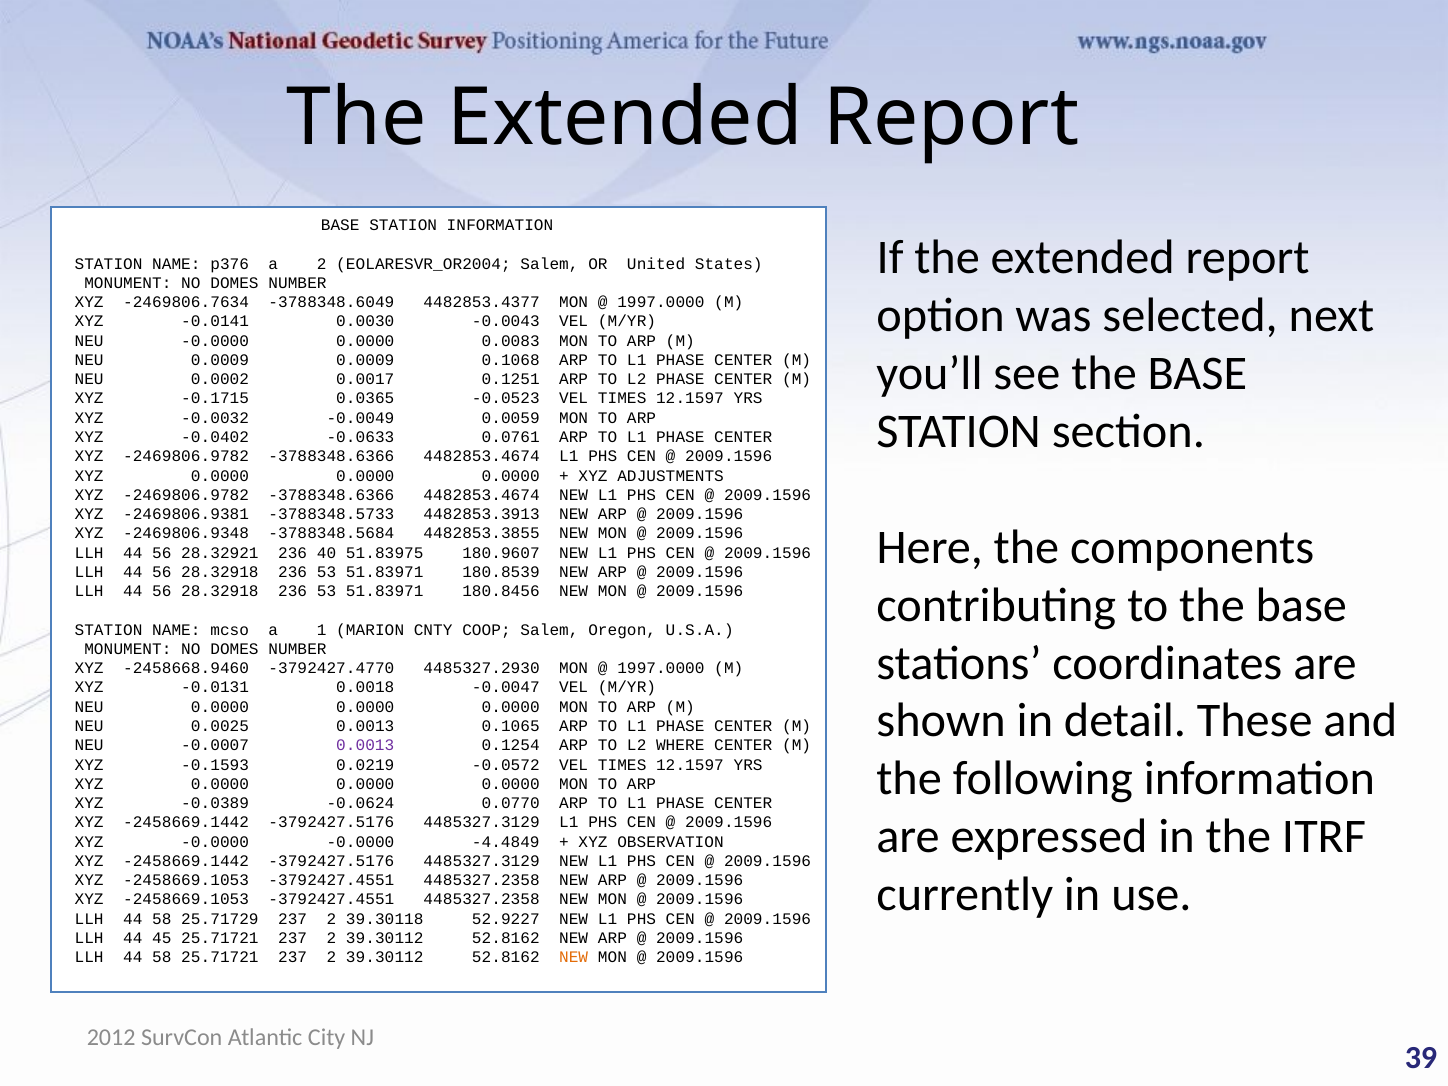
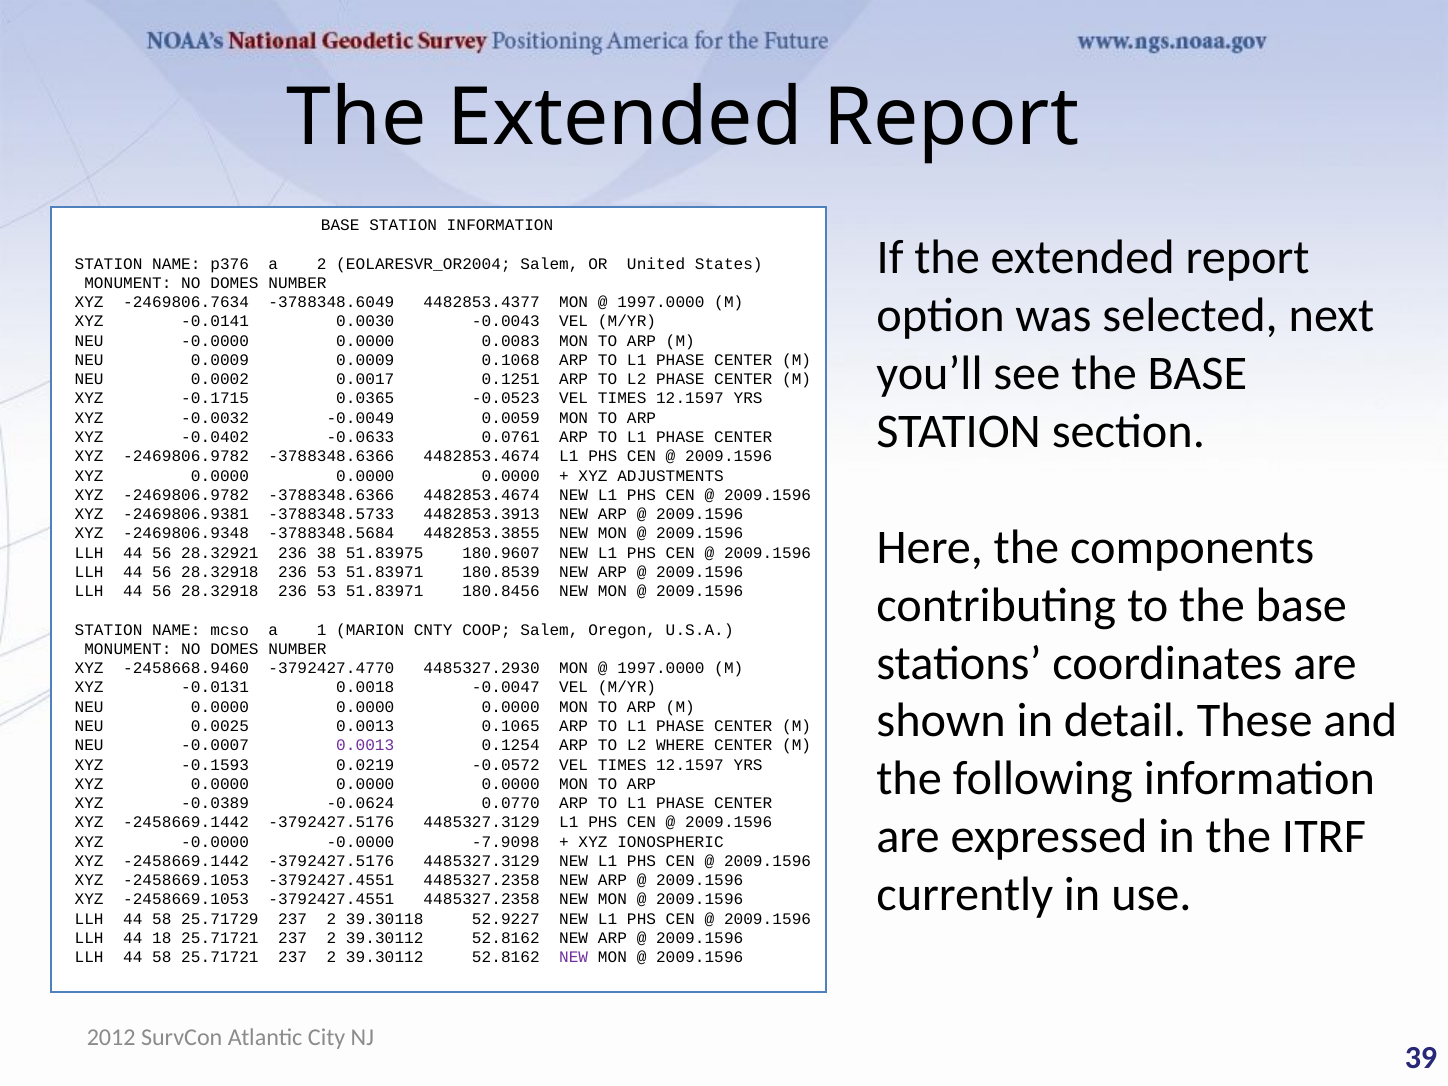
40: 40 -> 38 (327, 553)
-4.4849: -4.4849 -> -7.9098 (506, 842)
OBSERVATION: OBSERVATION -> IONOSPHERIC (671, 842)
45: 45 -> 18 (162, 938)
NEW colour: orange -> purple (574, 957)
